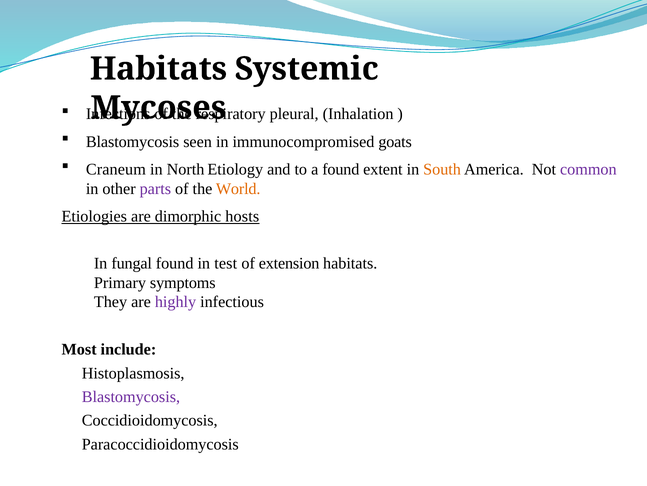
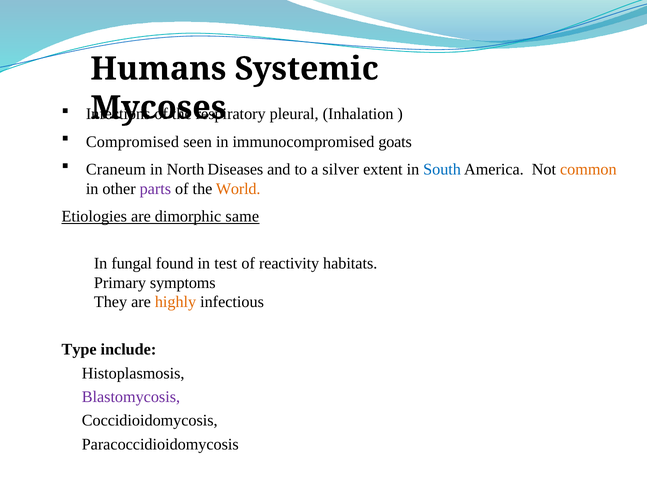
Habitats: Habitats -> Humans (158, 69)
Blastomycosis: Blastomycosis -> Compromised (132, 141)
Etiology: Etiology -> Diseases (235, 169)
a found: found -> silver (341, 169)
South colour: orange -> blue (442, 169)
common colour: purple -> orange (588, 169)
hosts: hosts -> same (242, 216)
extension: extension -> reactivity (289, 263)
highly colour: purple -> orange (176, 302)
Most: Most -> Type (79, 349)
